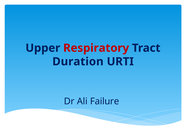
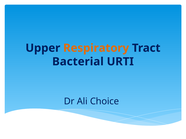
Respiratory colour: red -> orange (96, 48)
Duration: Duration -> Bacterial (78, 62)
Failure: Failure -> Choice (105, 102)
